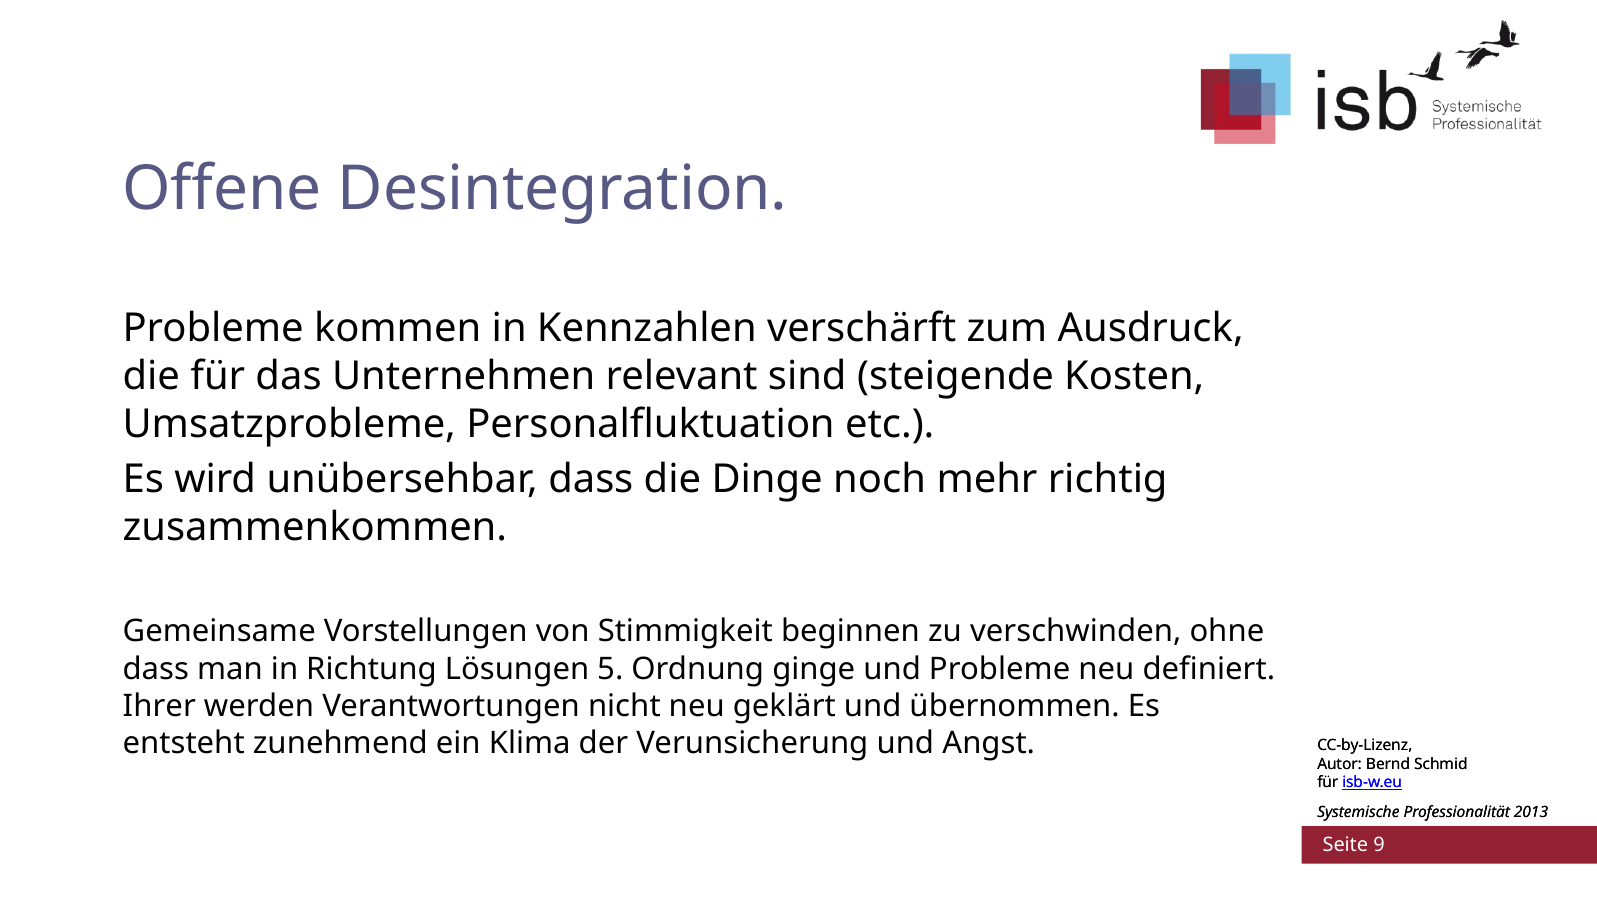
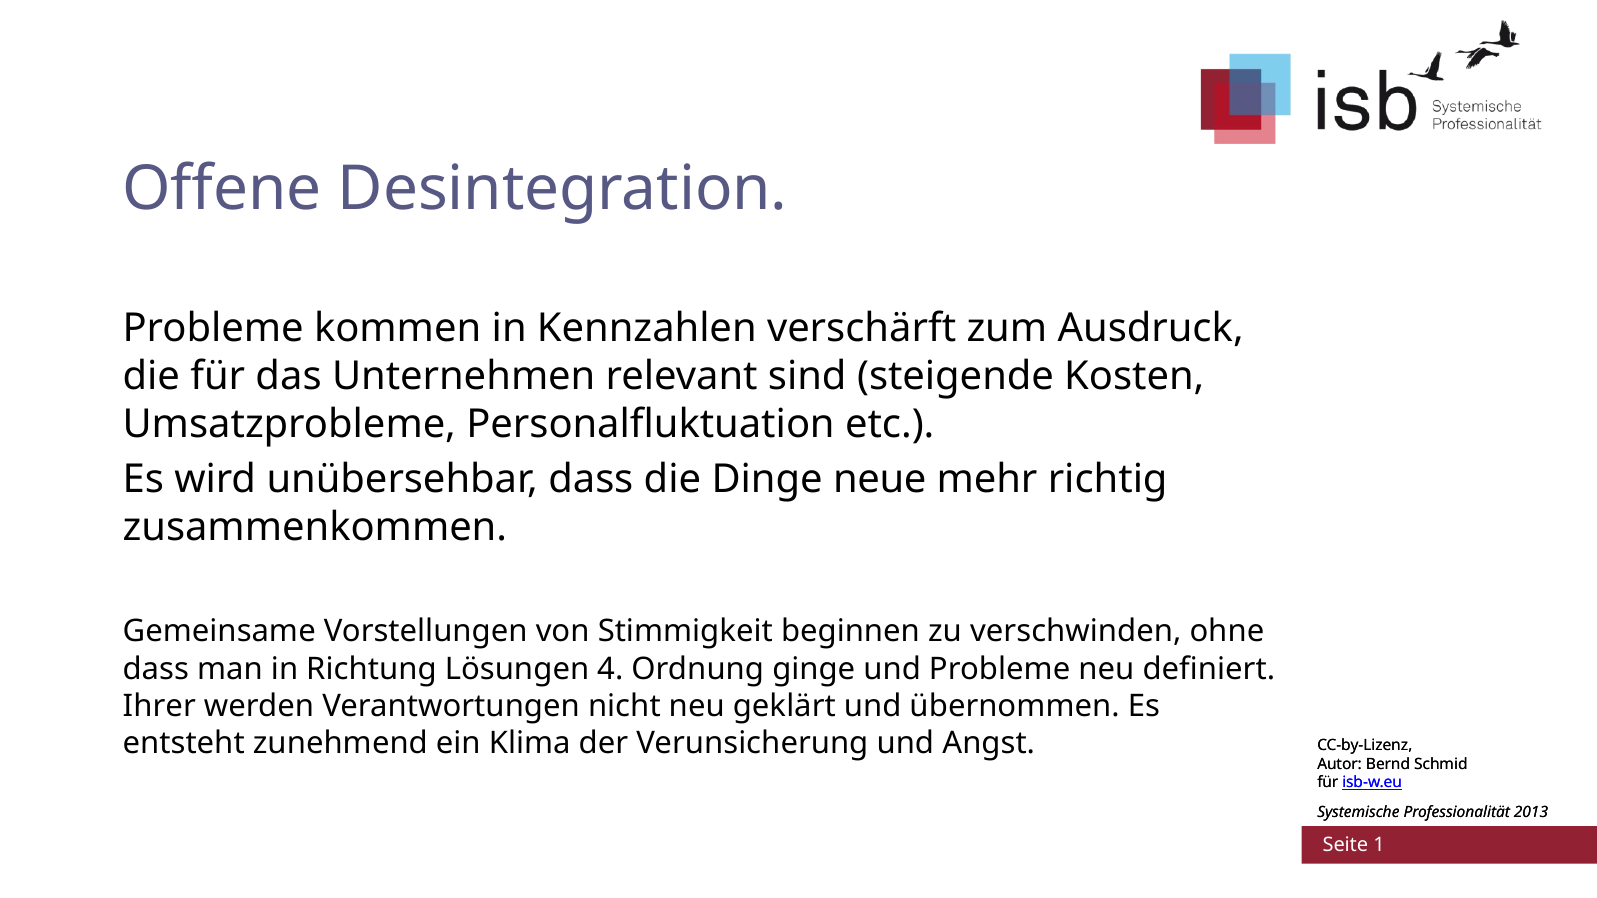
noch: noch -> neue (880, 480)
5: 5 -> 4 (610, 669)
9: 9 -> 1 (1379, 845)
